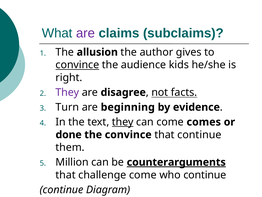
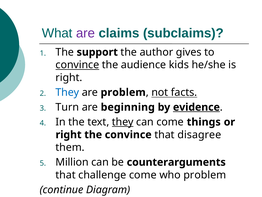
allusion: allusion -> support (97, 52)
They colour: purple -> blue (67, 92)
are disagree: disagree -> problem (123, 92)
evidence underline: none -> present (196, 107)
comes: comes -> things (204, 122)
done: done -> right (69, 134)
that continue: continue -> disagree (199, 134)
counterarguments underline: present -> none (176, 162)
who continue: continue -> problem (205, 175)
